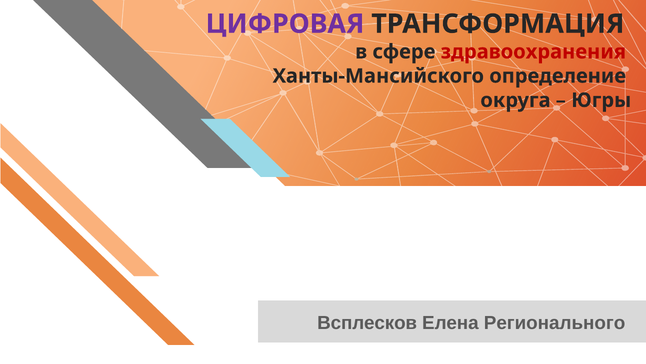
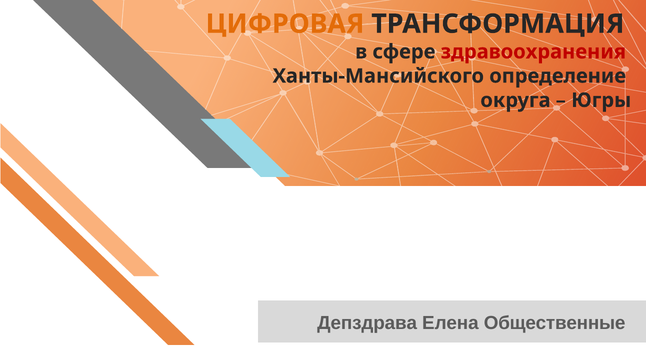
ЦИФРОВАЯ colour: purple -> orange (285, 24)
Всплесков: Всплесков -> Депздрава (367, 322)
Регионального: Регионального -> Общественные (555, 322)
